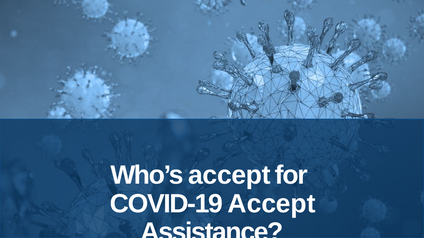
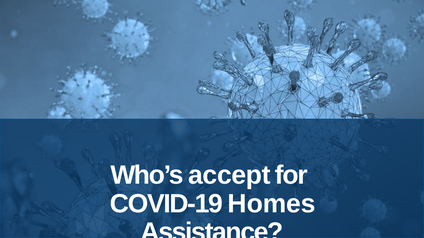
COVID-19 Accept: Accept -> Homes (272, 204)
